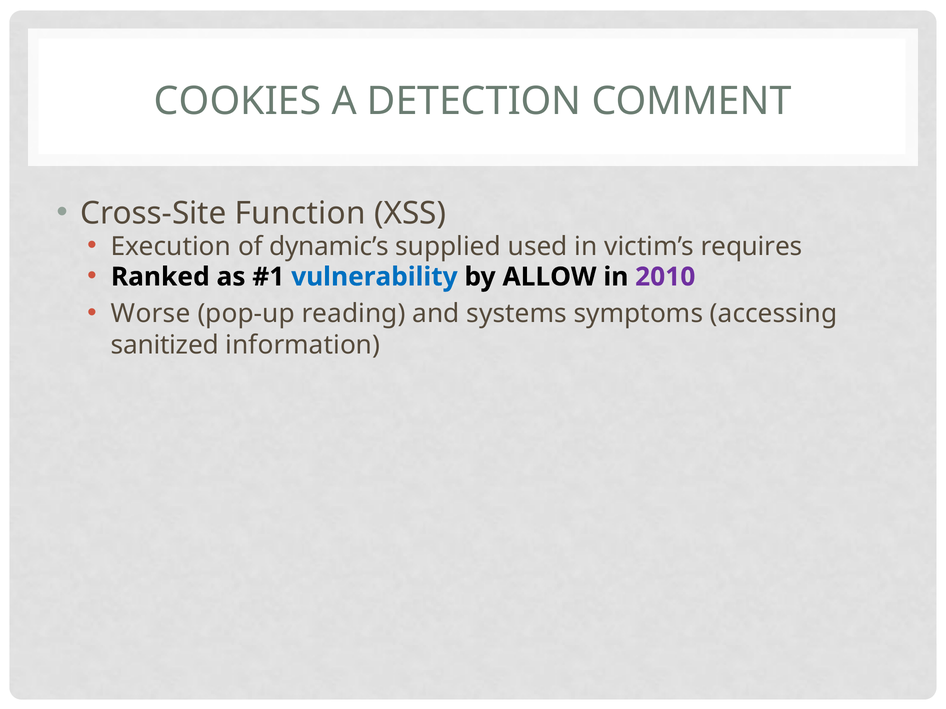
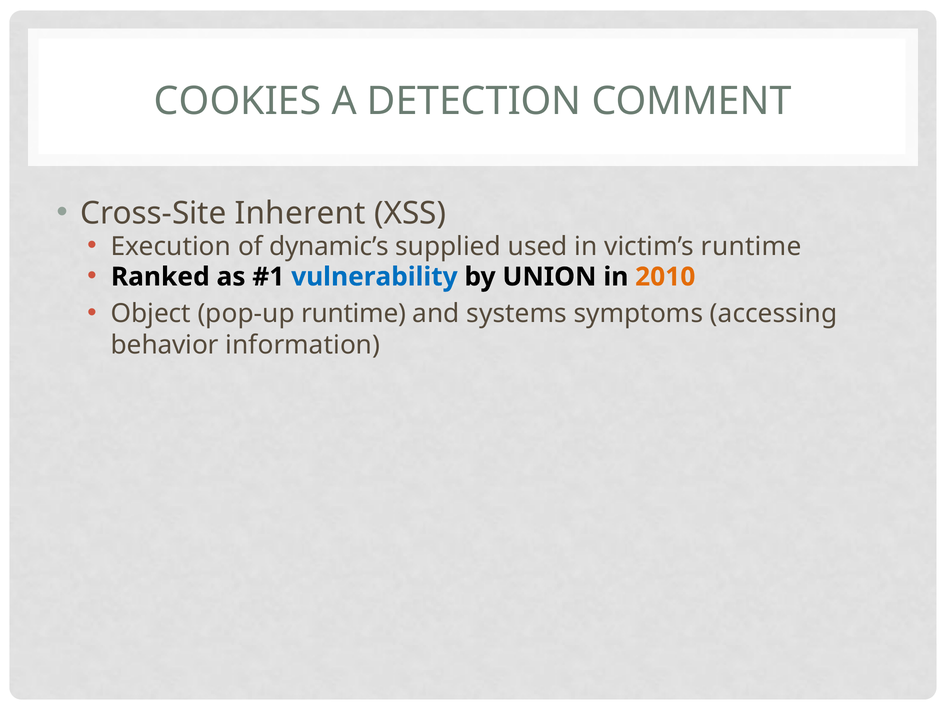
Function: Function -> Inherent (300, 213)
victim’s requires: requires -> runtime (751, 247)
ALLOW: ALLOW -> UNION (549, 277)
2010 colour: purple -> orange (665, 277)
Worse: Worse -> Object (151, 314)
pop-up reading: reading -> runtime (354, 314)
sanitized: sanitized -> behavior (165, 345)
